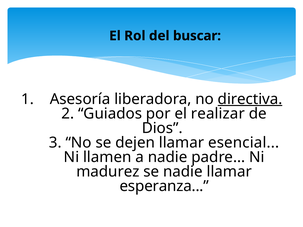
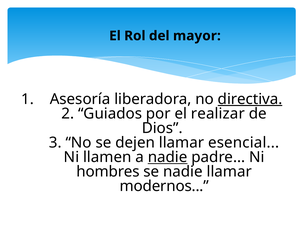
buscar: buscar -> mayor (197, 36)
nadie underline: none -> present (168, 157)
madurez: madurez -> hombres (108, 172)
esperanza: esperanza -> modernos (164, 186)
